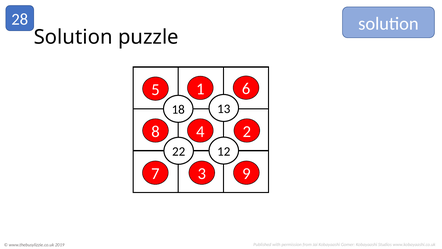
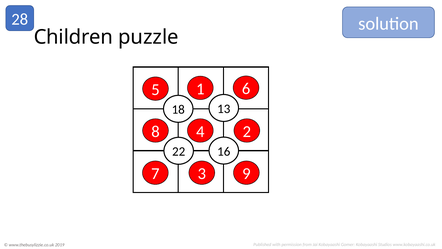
Solution: Solution -> Children (73, 37)
12: 12 -> 16 (224, 151)
